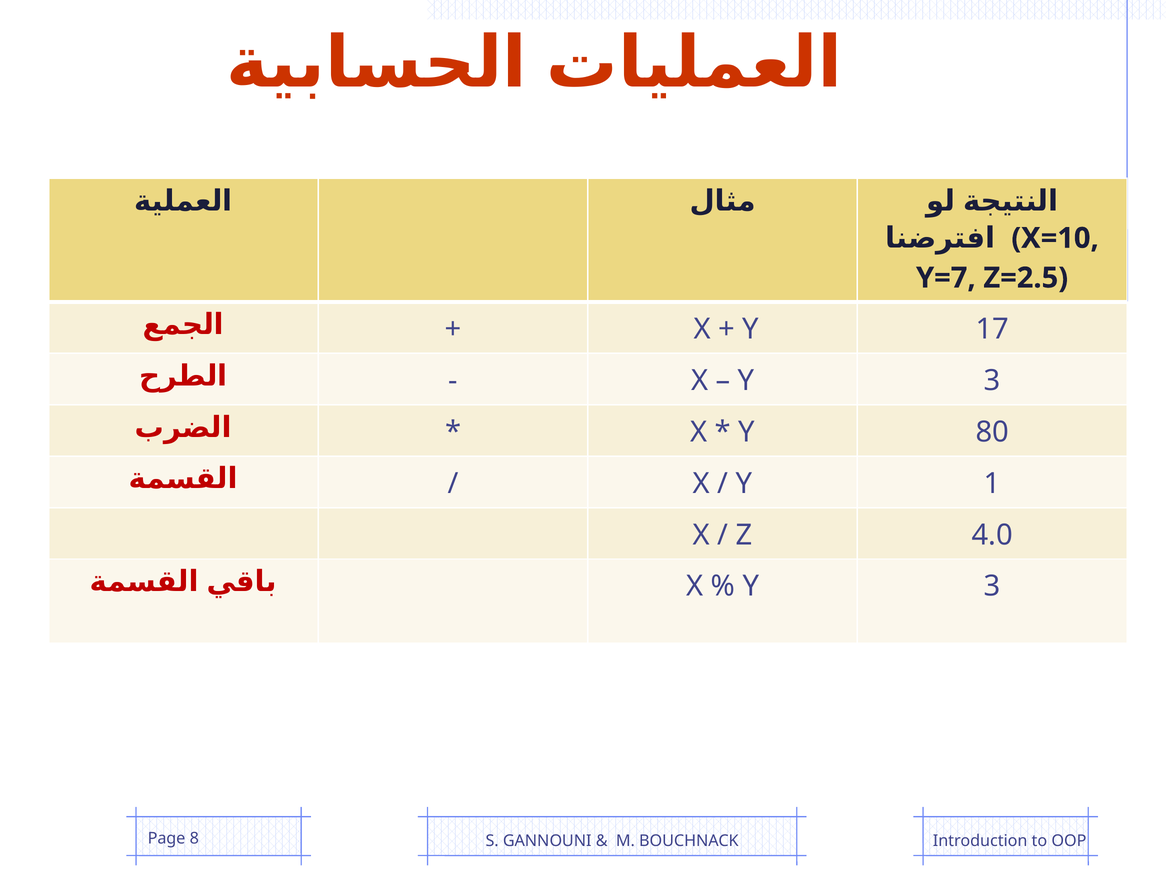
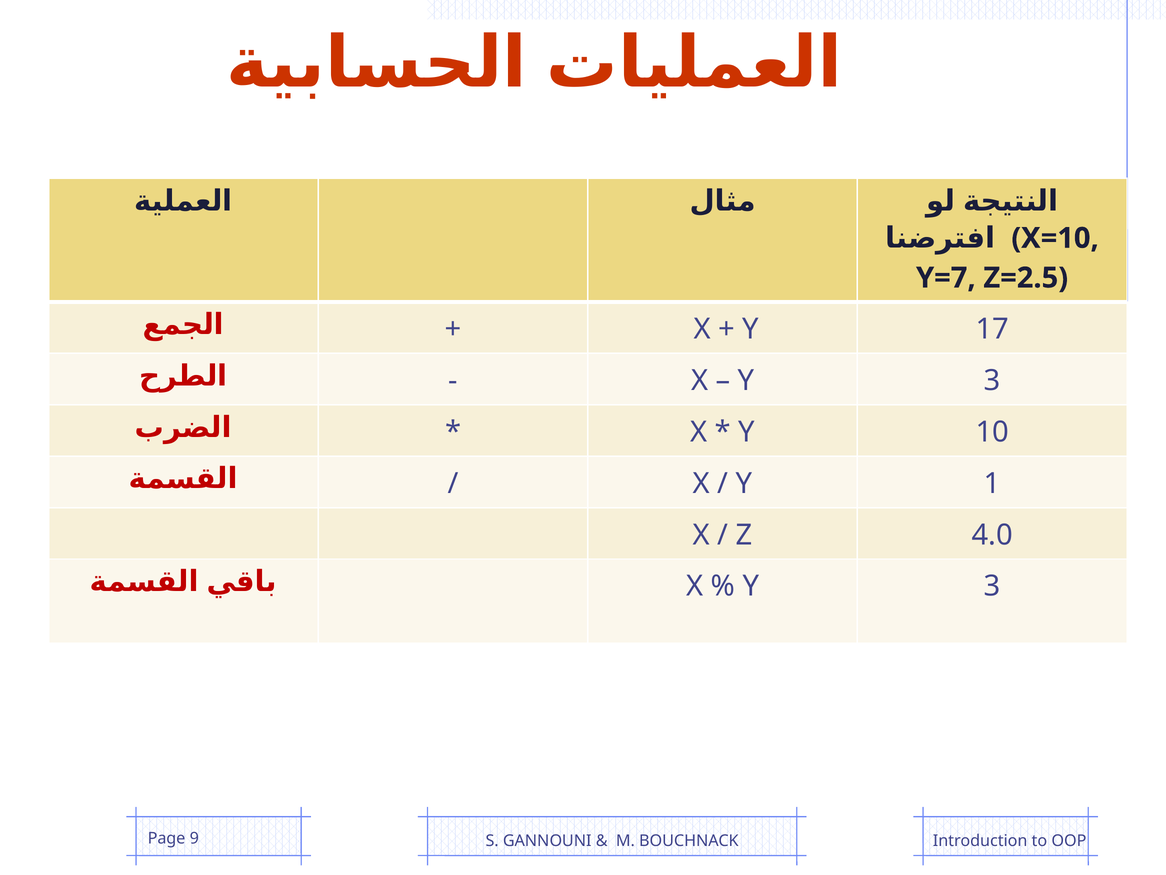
80: 80 -> 10 (992, 432)
8: 8 -> 9 (194, 838)
